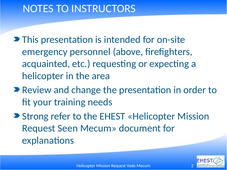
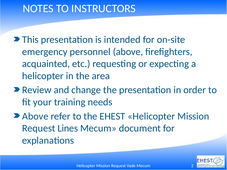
Strong: Strong -> Above (35, 116)
Seen: Seen -> Lines (68, 128)
